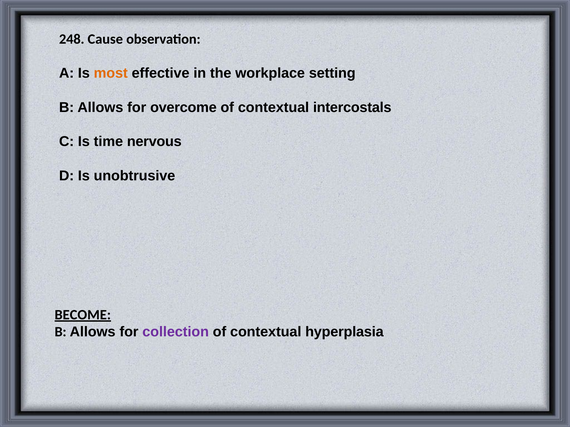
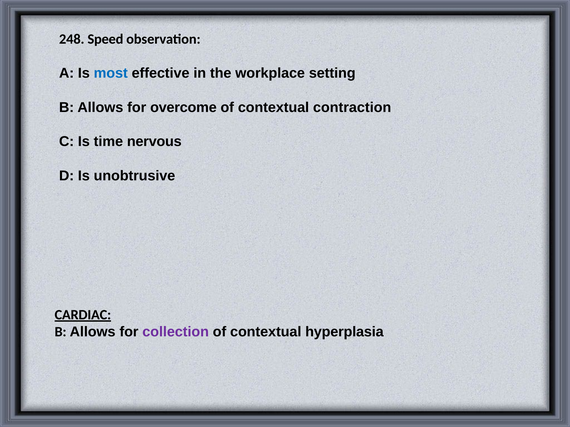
Cause: Cause -> Speed (105, 39)
most colour: orange -> blue (111, 73)
intercostals: intercostals -> contraction (352, 107)
BECOME: BECOME -> CARDIAC (83, 315)
